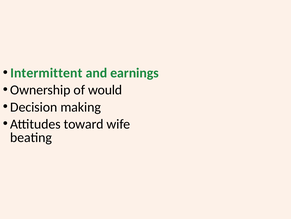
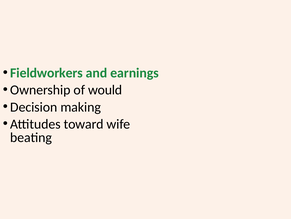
Intermittent: Intermittent -> Fieldworkers (46, 73)
